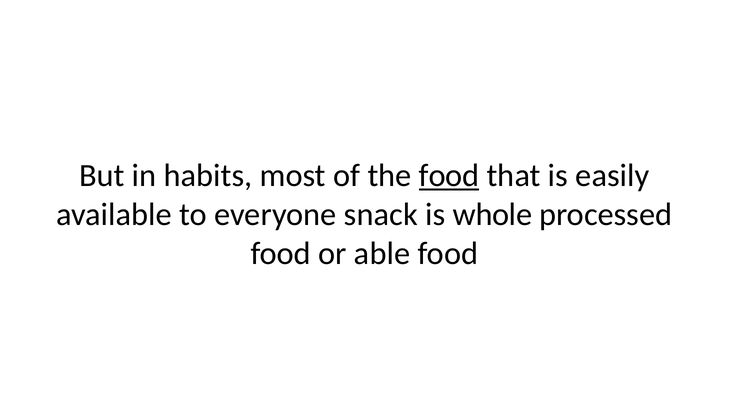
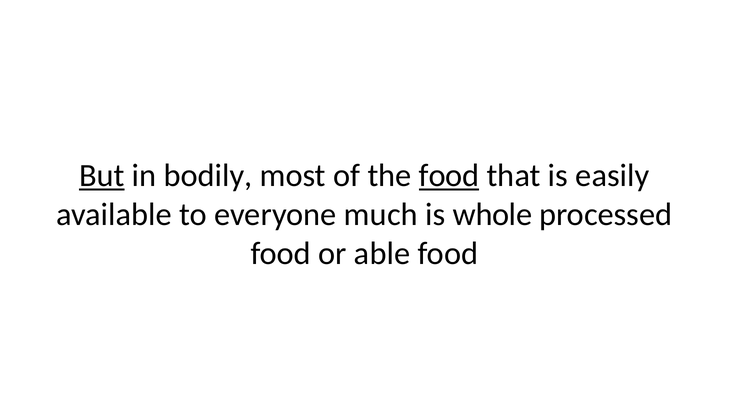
But underline: none -> present (102, 176)
habits: habits -> bodily (208, 176)
snack: snack -> much (381, 215)
